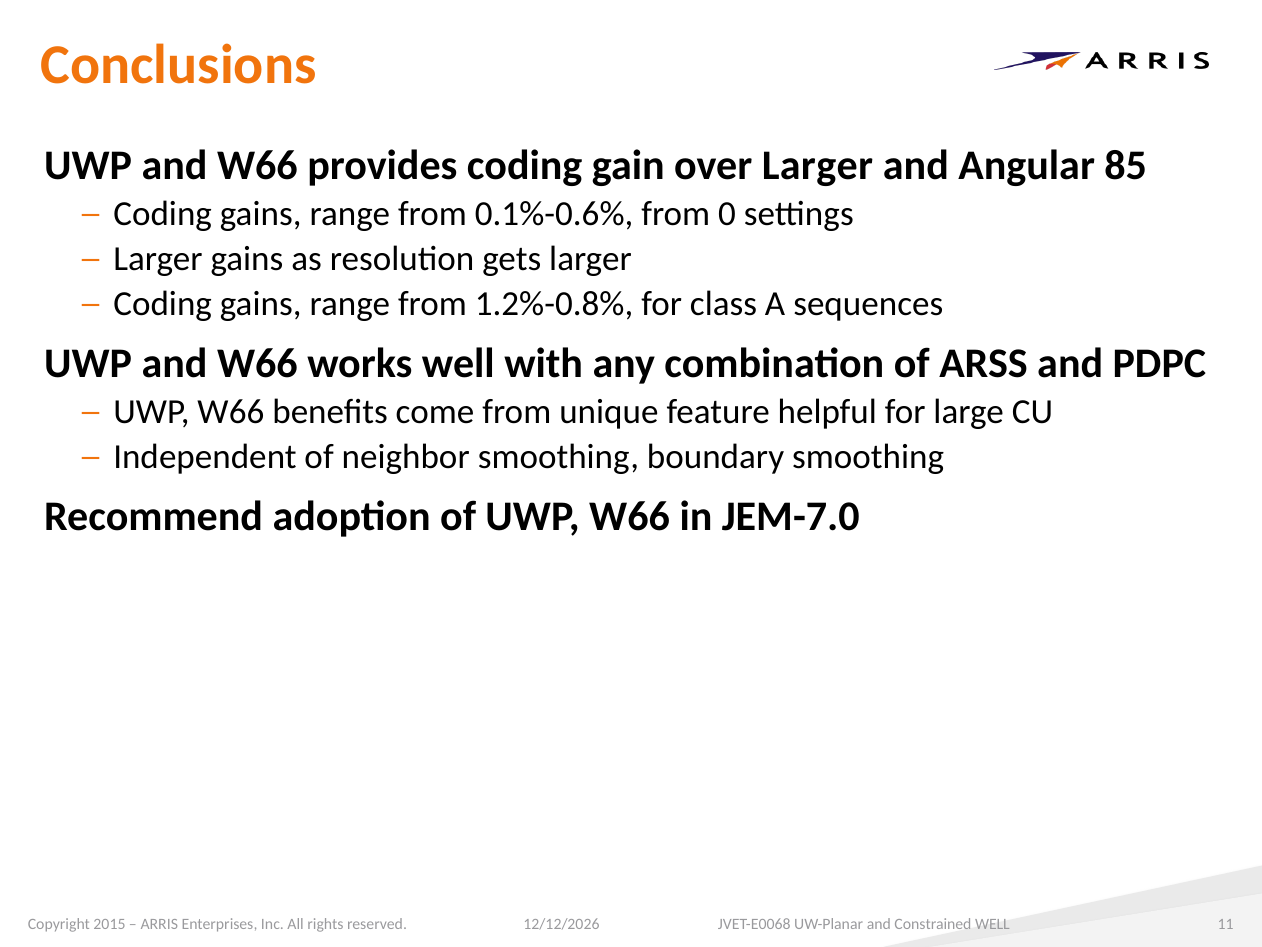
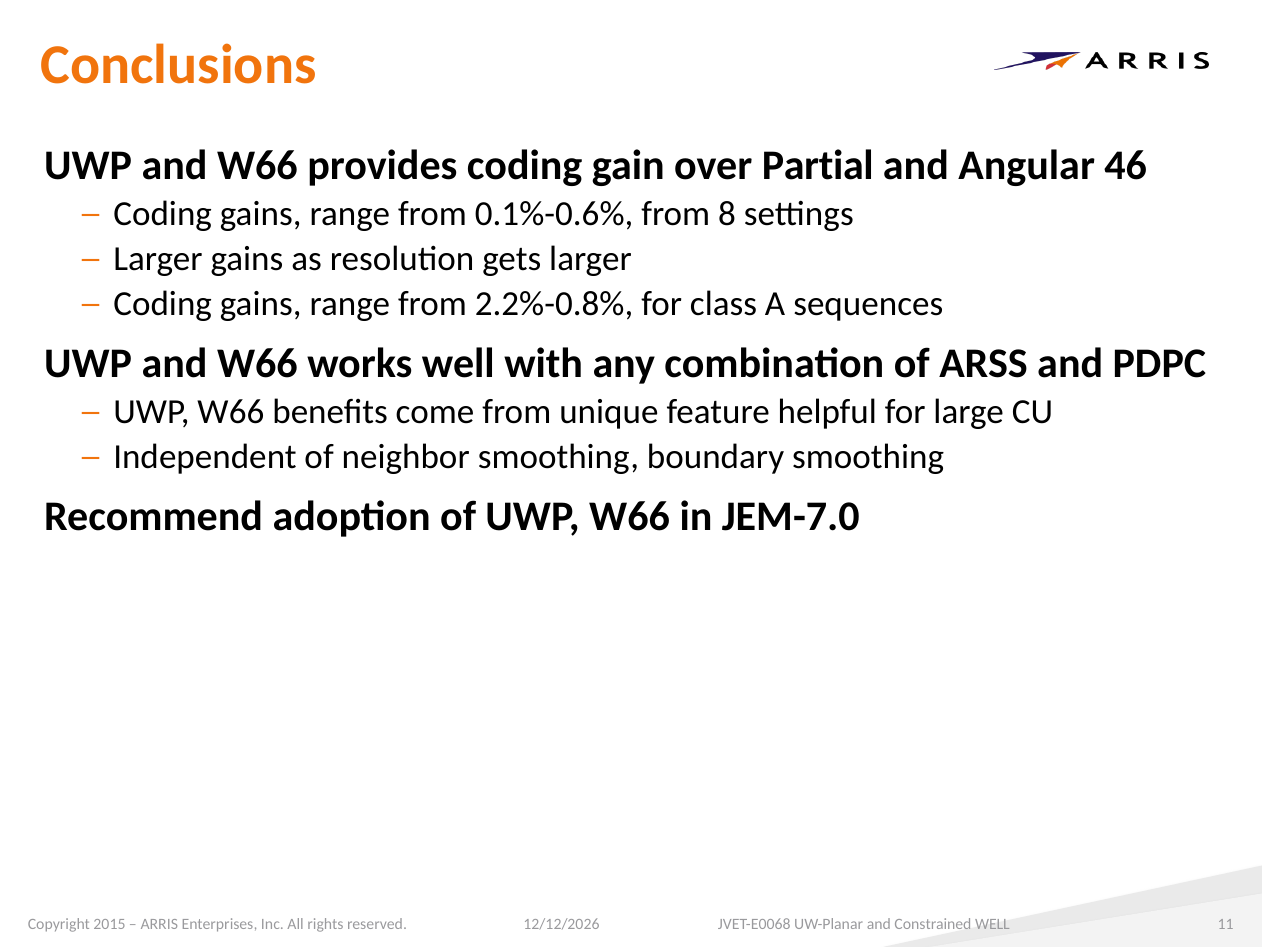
over Larger: Larger -> Partial (818, 166)
85: 85 -> 46 (1126, 166)
0: 0 -> 8 (727, 214)
1.2%-0.8%: 1.2%-0.8% -> 2.2%-0.8% (554, 304)
